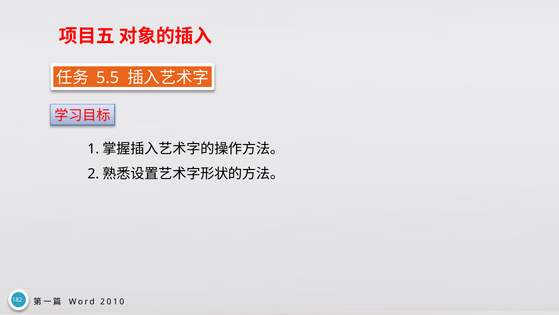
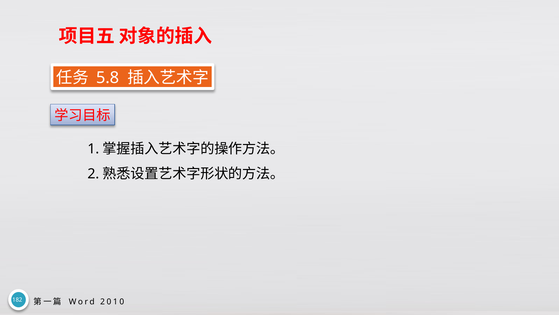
5.5: 5.5 -> 5.8 (108, 78)
